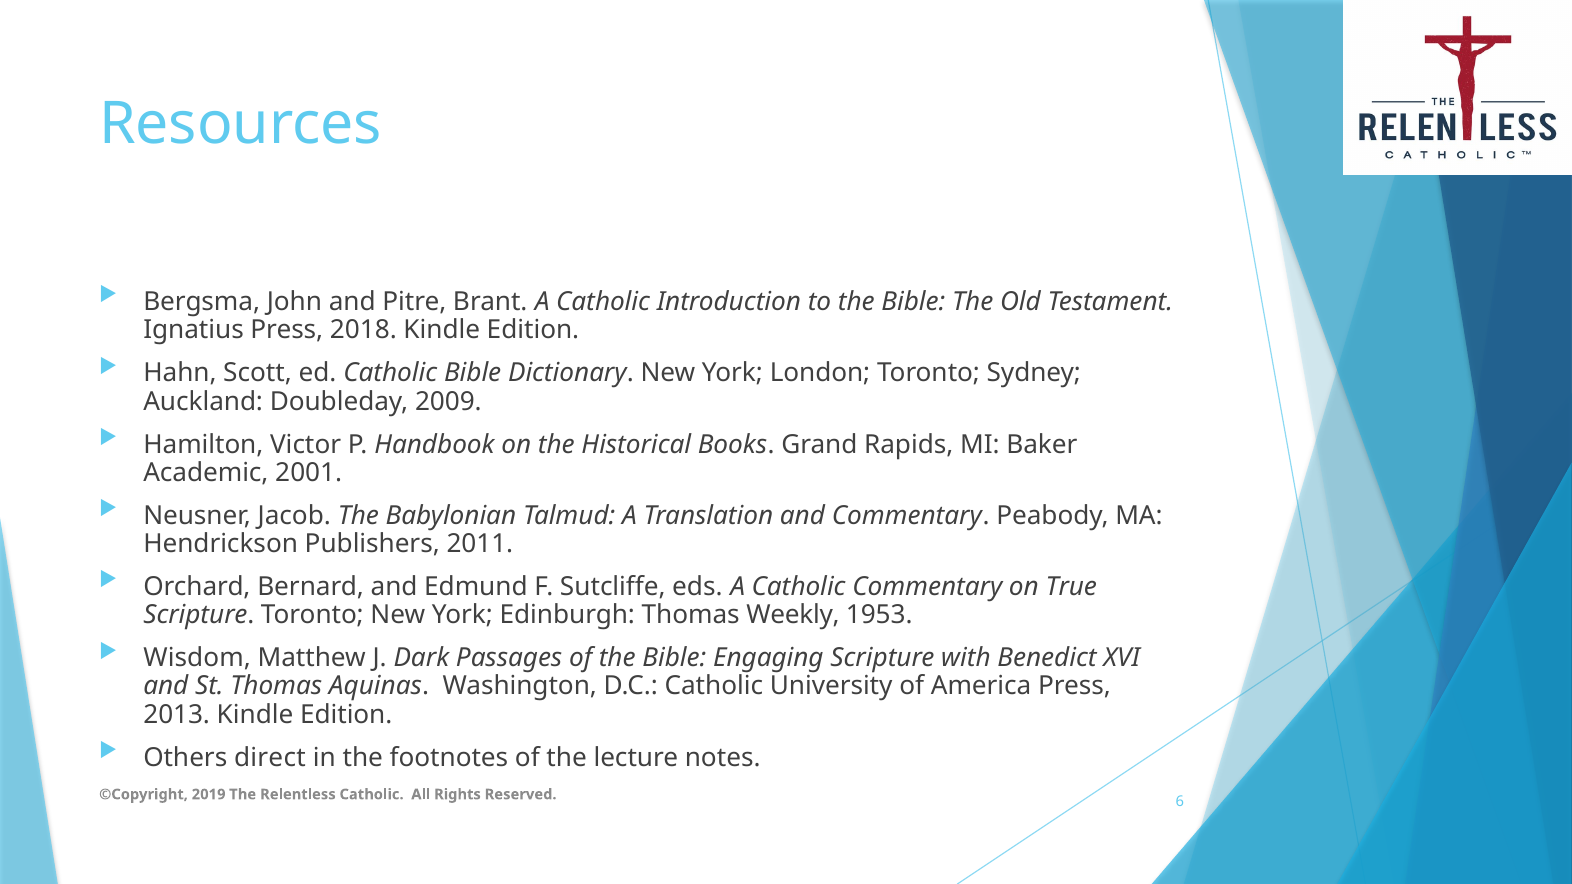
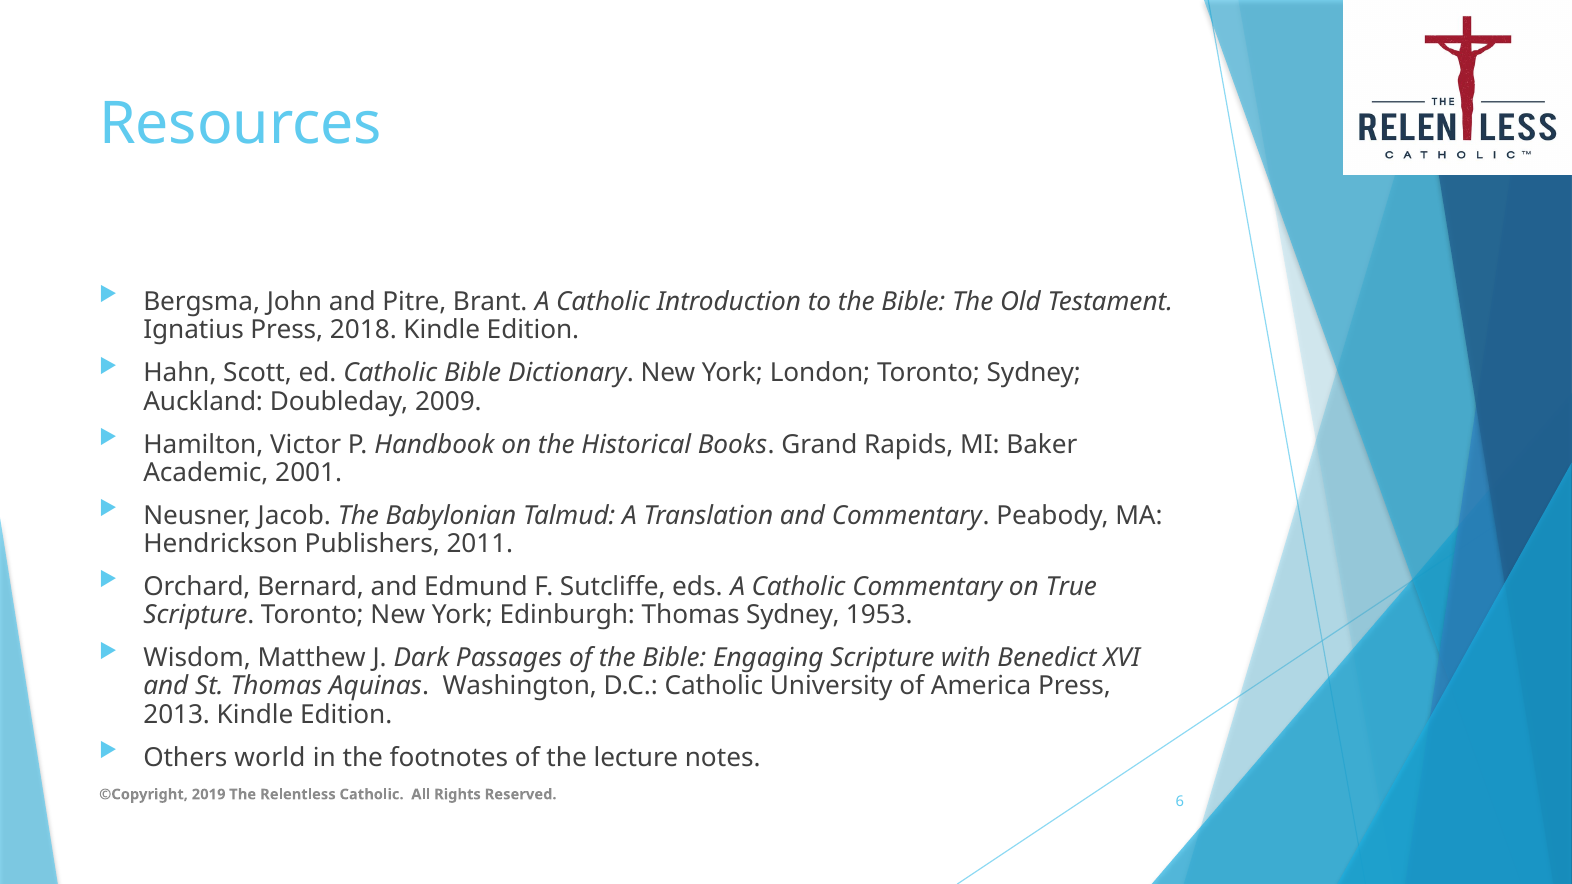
Thomas Weekly: Weekly -> Sydney (793, 615)
direct: direct -> world (270, 758)
